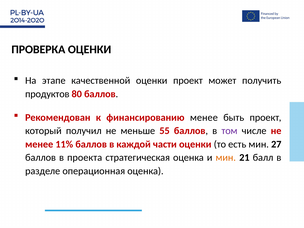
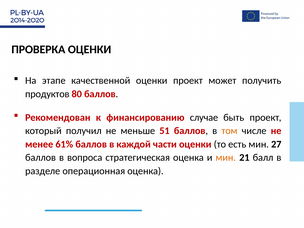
финансированию менее: менее -> случае (204, 118)
55: 55 -> 51 (165, 131)
том colour: purple -> orange (229, 131)
11%: 11% -> 61% (64, 144)
проекта: проекта -> вопроса (85, 158)
